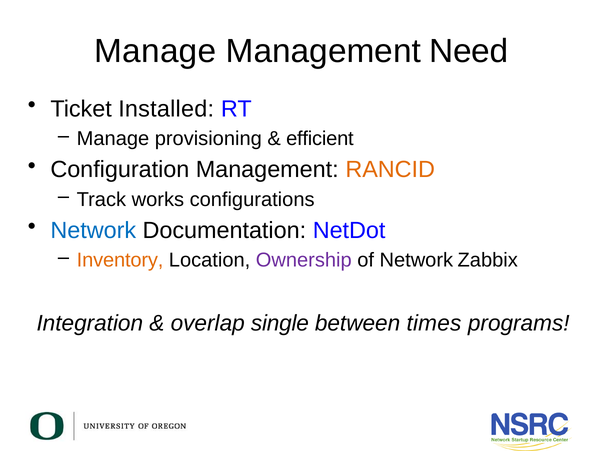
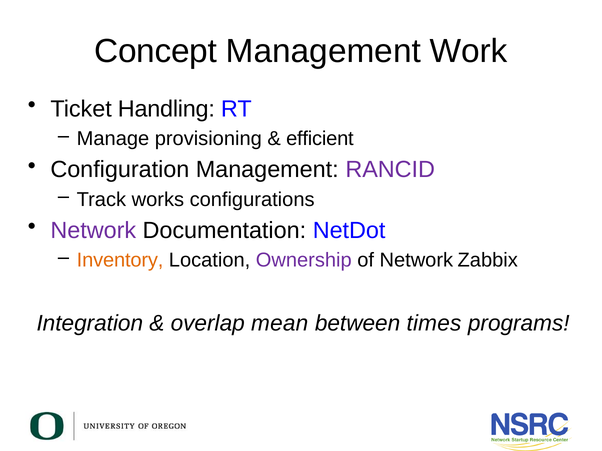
Manage: Manage -> Concept (156, 52)
Need: Need -> Work (469, 52)
Installed: Installed -> Handling (166, 109)
RANCID colour: orange -> purple (390, 170)
Network colour: blue -> purple (93, 231)
single: single -> mean (280, 324)
